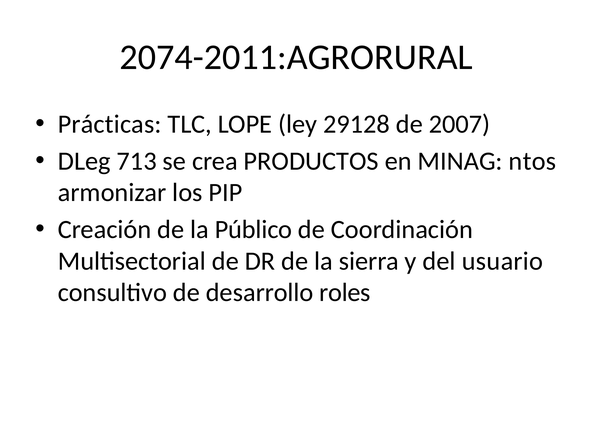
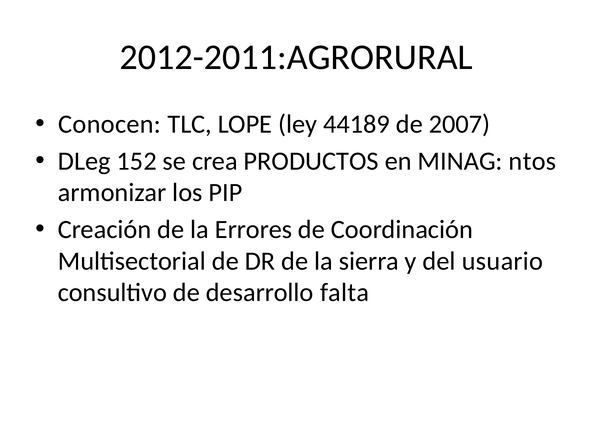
2074-2011:AGRORURAL: 2074-2011:AGRORURAL -> 2012-2011:AGRORURAL (296, 57)
Prácticas: Prácticas -> Conocen (110, 124)
29128: 29128 -> 44189 (356, 124)
713: 713 -> 152 (137, 161)
Público: Público -> Errores (253, 230)
roles: roles -> falta (345, 293)
